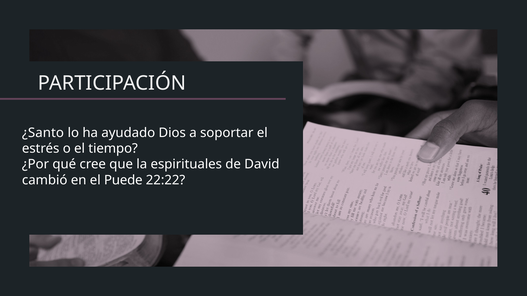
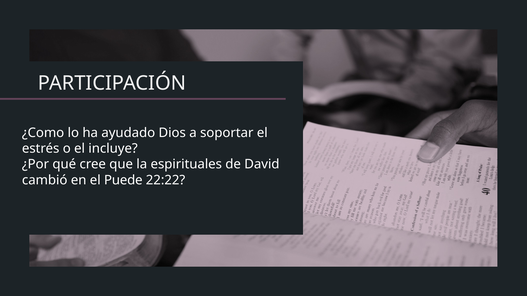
¿Santo: ¿Santo -> ¿Como (43, 133)
tiempo: tiempo -> incluye (113, 149)
